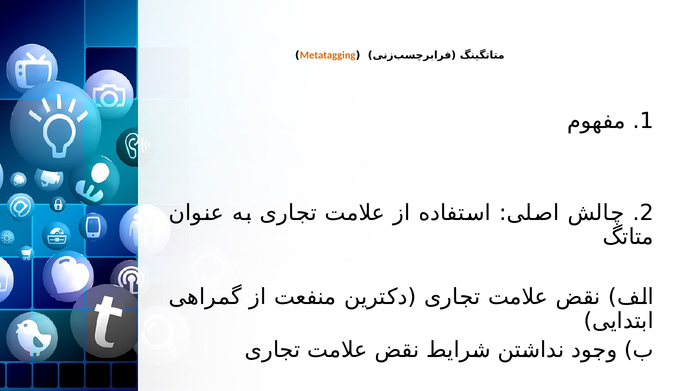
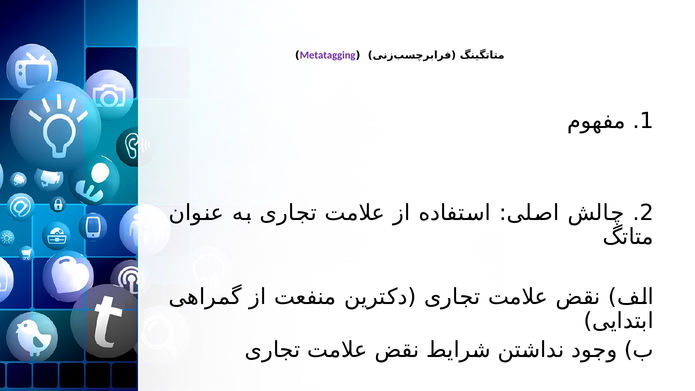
Metatagging colour: orange -> purple (328, 55)
